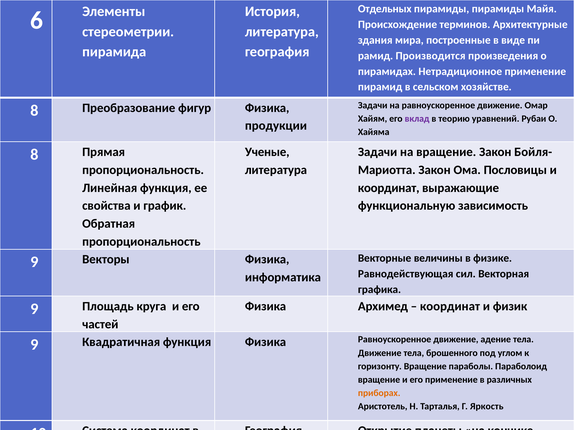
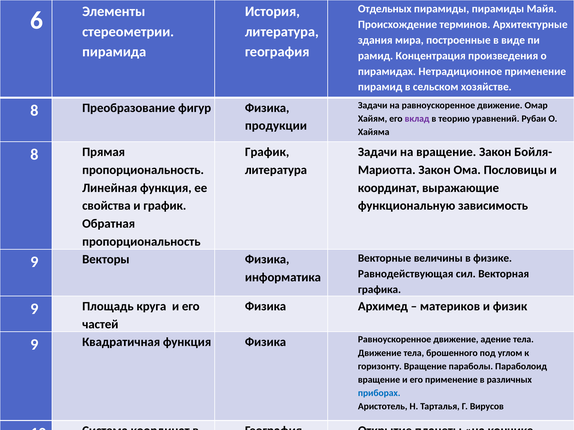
Производится: Производится -> Концентрация (431, 56)
Ученые: Ученые -> График (267, 152)
координат: координат -> материков (450, 307)
приборах colour: orange -> blue (379, 393)
Яркость: Яркость -> Вирусов (487, 407)
